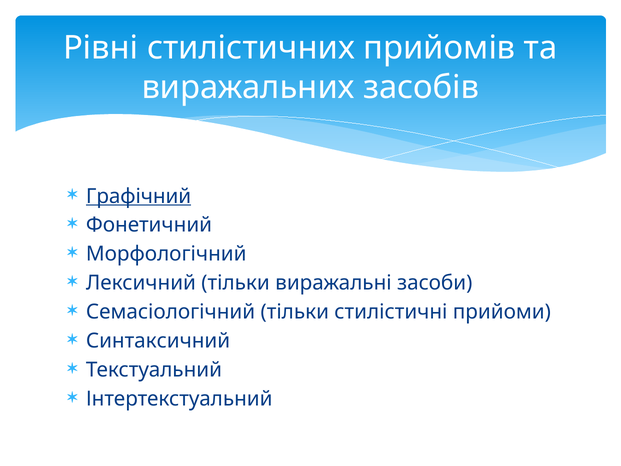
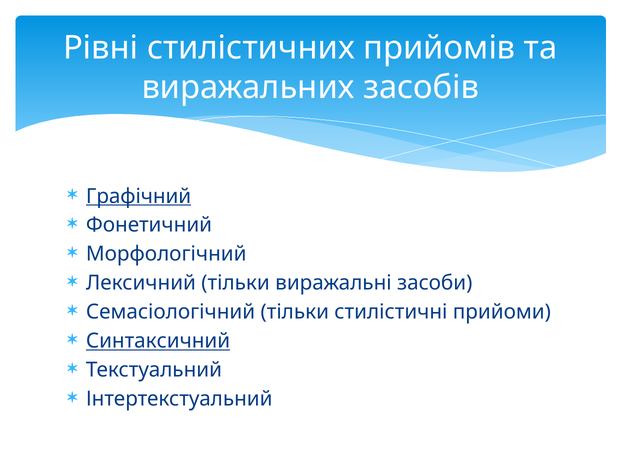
Синтаксичний underline: none -> present (158, 341)
